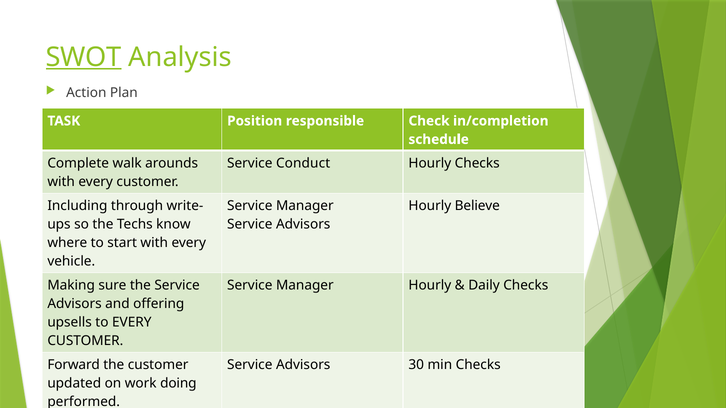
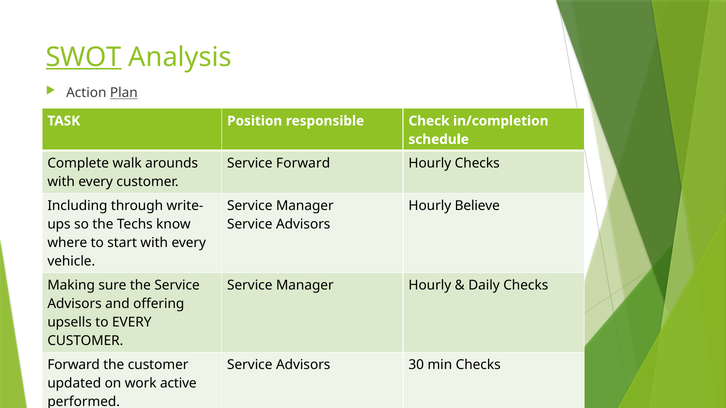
Plan underline: none -> present (124, 93)
Service Conduct: Conduct -> Forward (303, 164)
doing: doing -> active (178, 384)
